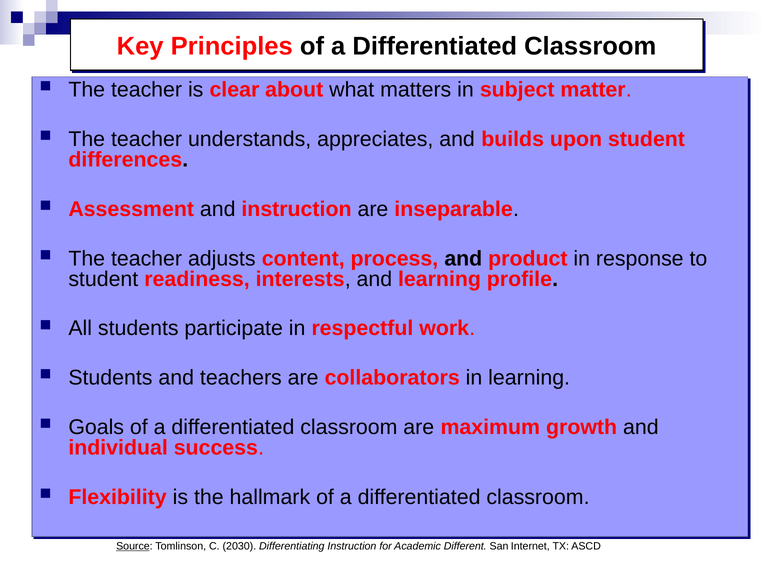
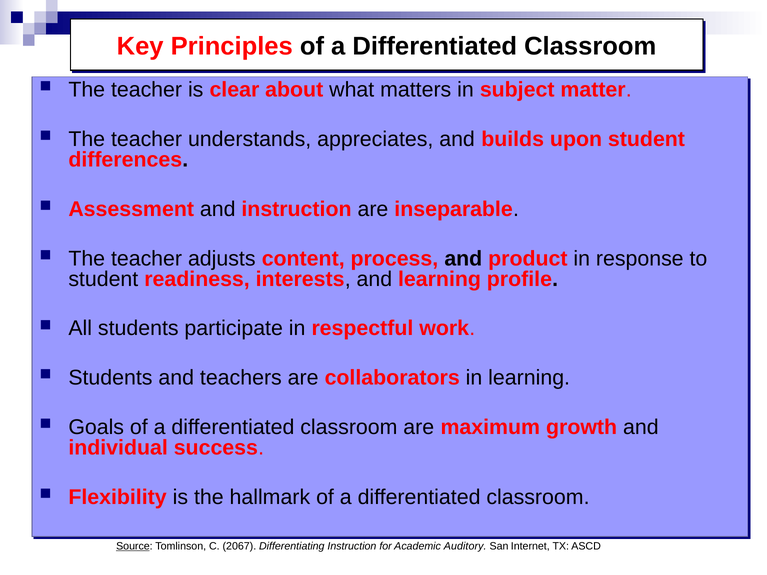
2030: 2030 -> 2067 (239, 546)
Different: Different -> Auditory (465, 546)
